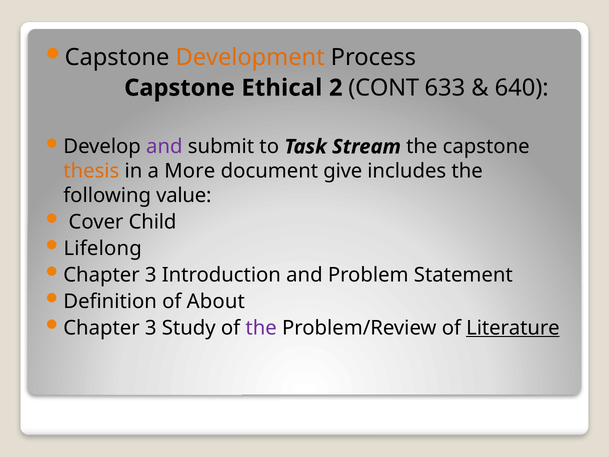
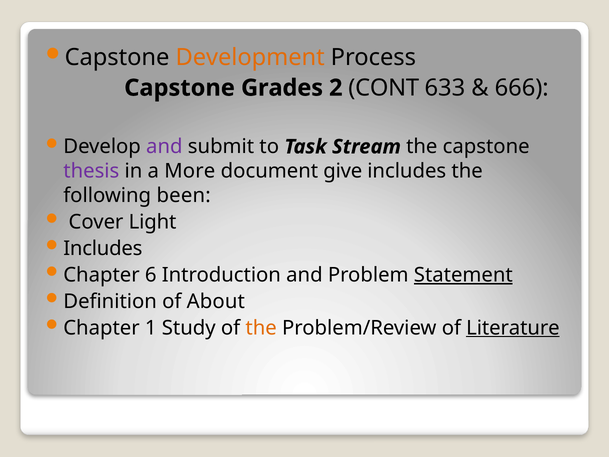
Ethical: Ethical -> Grades (282, 88)
640: 640 -> 666 (522, 88)
thesis colour: orange -> purple (91, 171)
value: value -> been (184, 195)
Child: Child -> Light (153, 222)
Lifelong: Lifelong -> Includes (103, 248)
3: 3 -> 6 (151, 275)
Statement underline: none -> present (463, 275)
3: 3 -> 1 (151, 328)
the colour: purple -> orange (261, 328)
